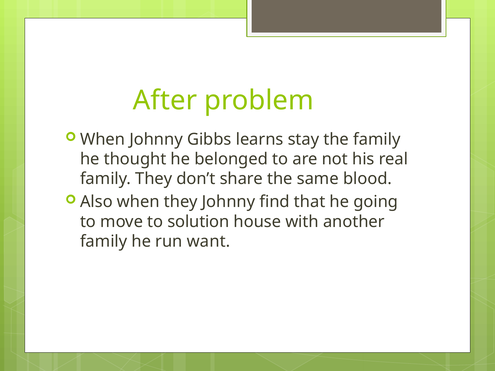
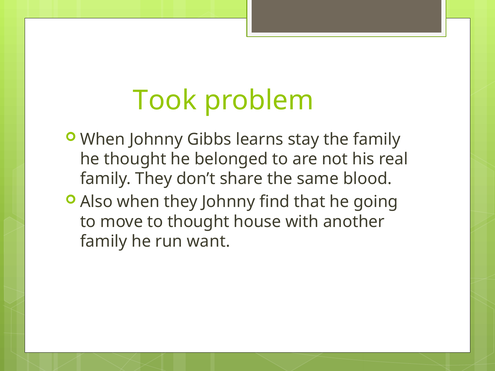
After: After -> Took (165, 100)
to solution: solution -> thought (198, 222)
